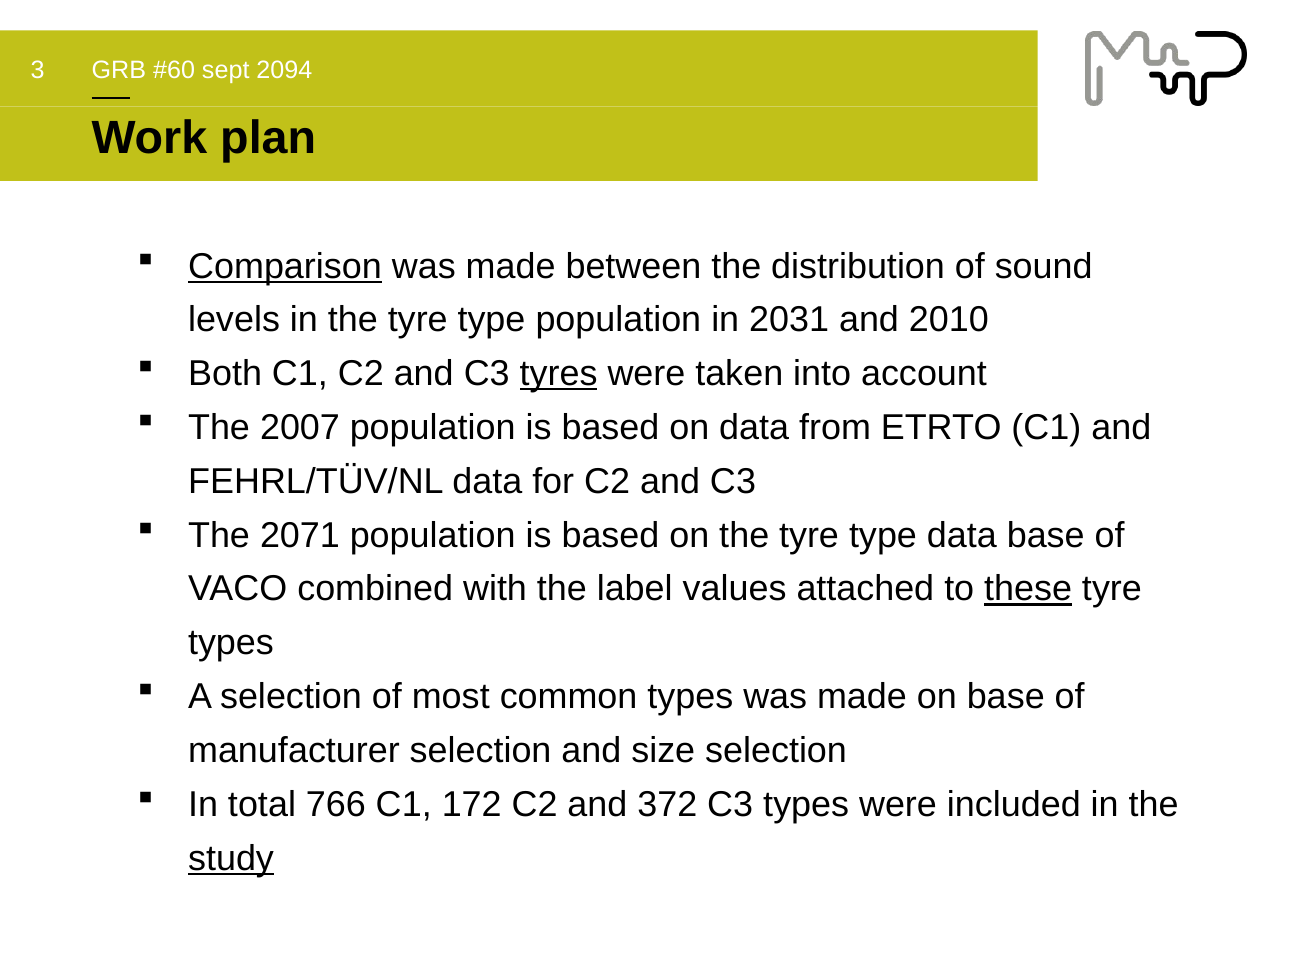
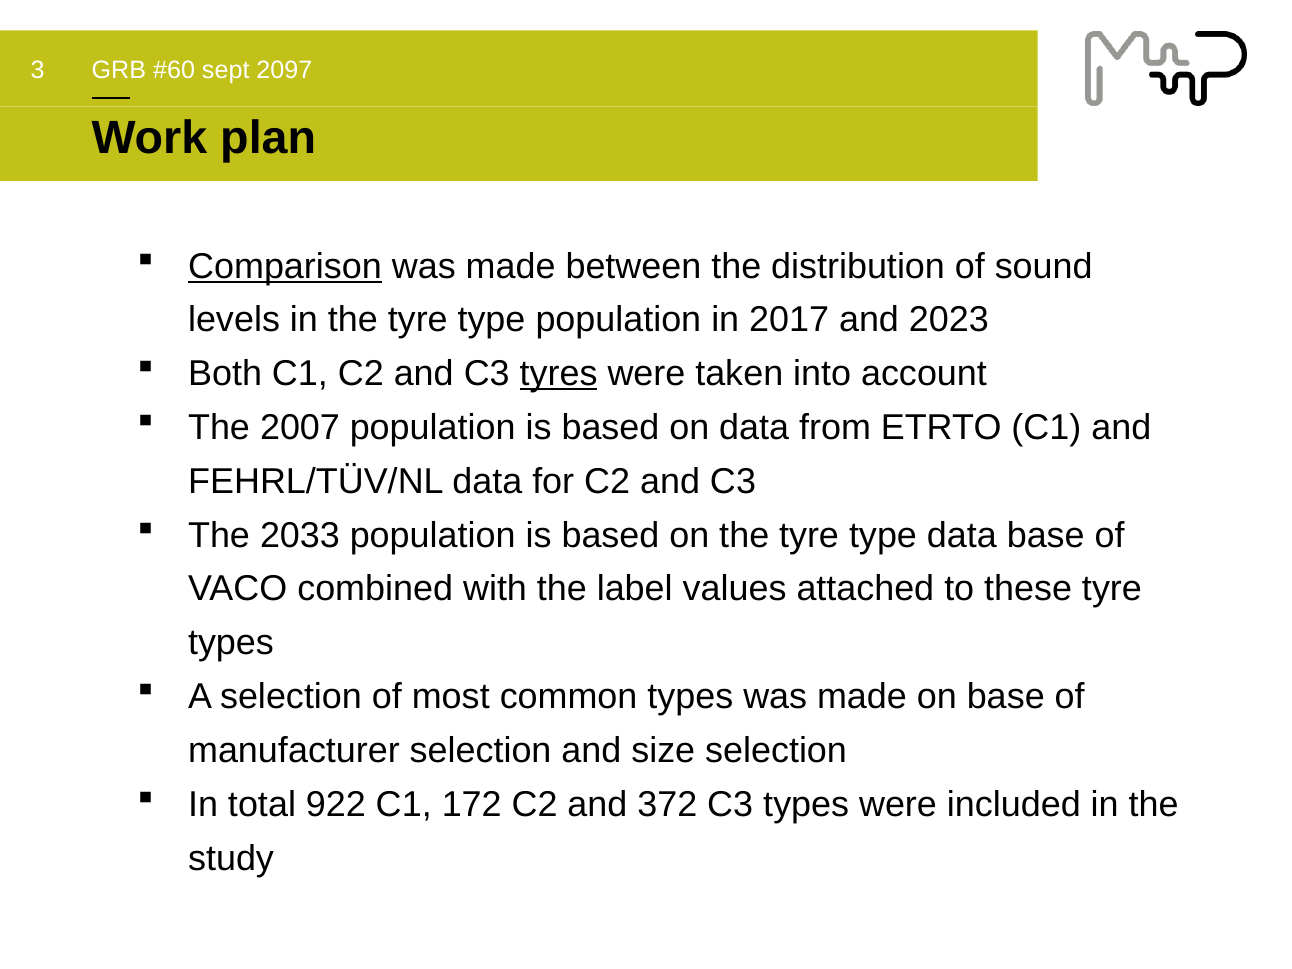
2094: 2094 -> 2097 (284, 70)
2031: 2031 -> 2017 (789, 320)
2010: 2010 -> 2023 (949, 320)
2071: 2071 -> 2033 (300, 535)
these underline: present -> none (1028, 589)
766: 766 -> 922 (336, 804)
study underline: present -> none (231, 858)
